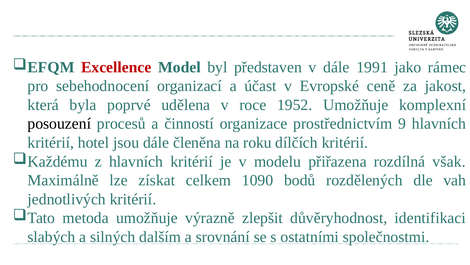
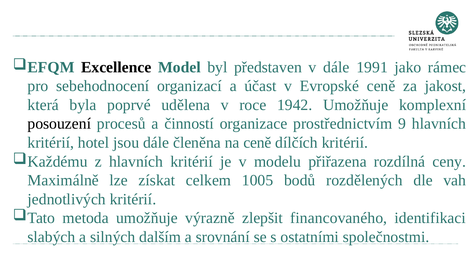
Excellence colour: red -> black (116, 67)
1952: 1952 -> 1942 (295, 105)
na roku: roku -> ceně (257, 142)
však: však -> ceny (449, 161)
1090: 1090 -> 1005 (258, 180)
důvěryhodnost: důvěryhodnost -> financovaného (339, 218)
